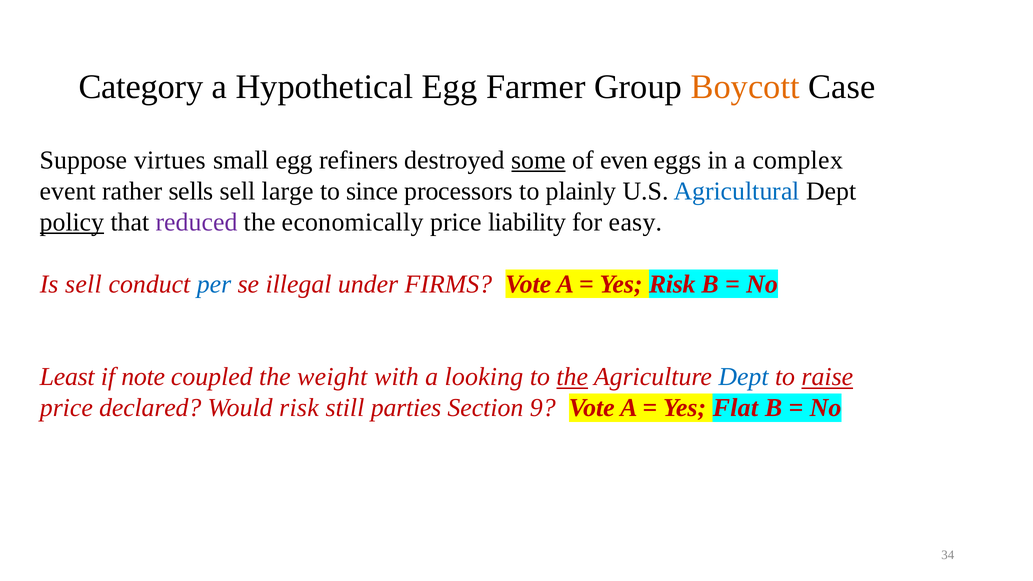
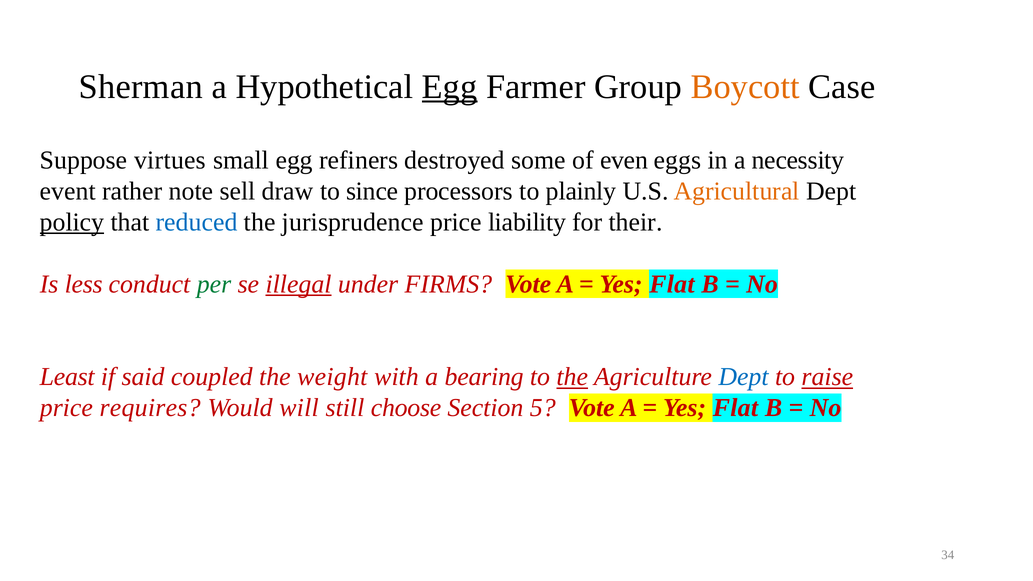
Category: Category -> Sherman (141, 87)
Egg underline: none -> present (450, 87)
some underline: present -> none (539, 160)
complex: complex -> necessity (798, 160)
sells: sells -> note (191, 191)
large: large -> draw (288, 191)
Agricultural colour: blue -> orange (737, 191)
reduced colour: purple -> blue (197, 222)
economically: economically -> jurisprudence (353, 222)
easy: easy -> their (636, 222)
Is sell: sell -> less (84, 284)
per colour: blue -> green (214, 284)
illegal underline: none -> present (299, 284)
Risk: Risk -> Flat (672, 284)
note: note -> said (143, 377)
looking: looking -> bearing (484, 377)
declared: declared -> requires (150, 408)
Would risk: risk -> will (299, 408)
parties: parties -> choose (406, 408)
9: 9 -> 5 (543, 408)
